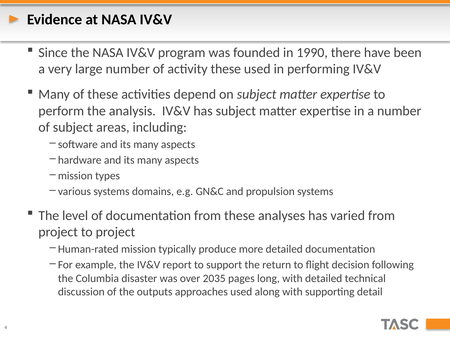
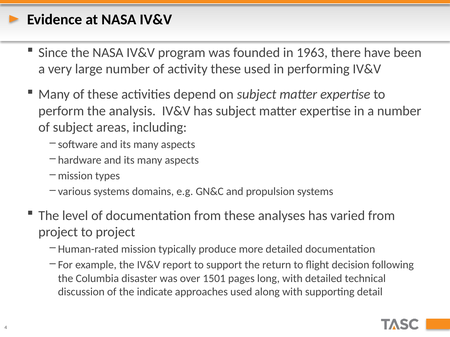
1990: 1990 -> 1963 (312, 53)
2035: 2035 -> 1501 (214, 279)
outputs: outputs -> indicate (155, 292)
